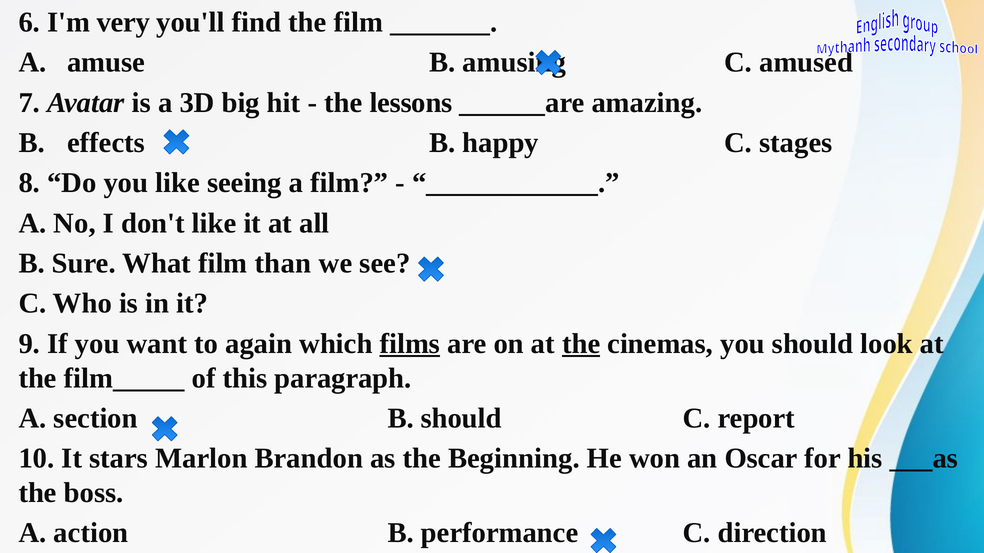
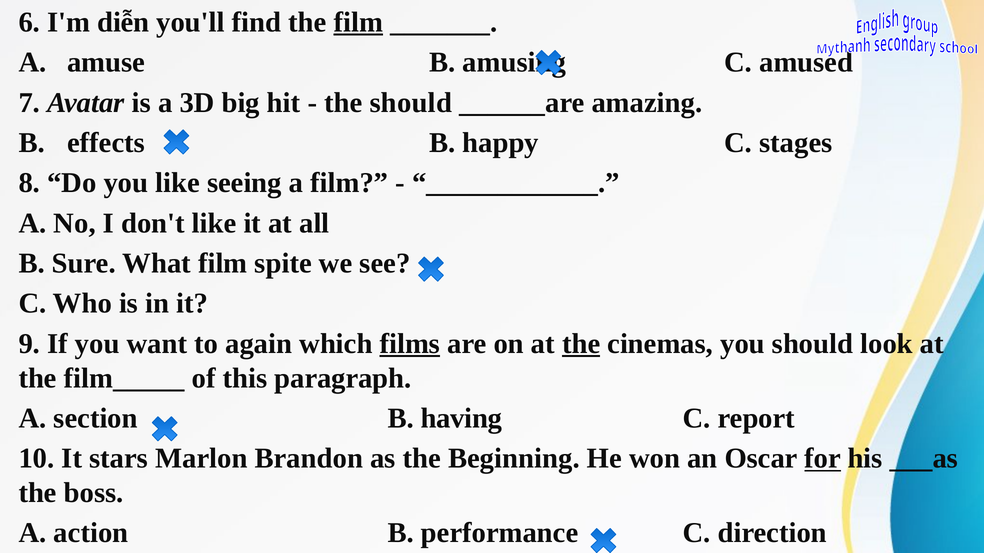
very: very -> diễn (123, 22)
film underline: none -> present (358, 22)
the lessons: lessons -> should (411, 103)
than: than -> spite (283, 264)
B should: should -> having (461, 419)
for underline: none -> present (823, 459)
